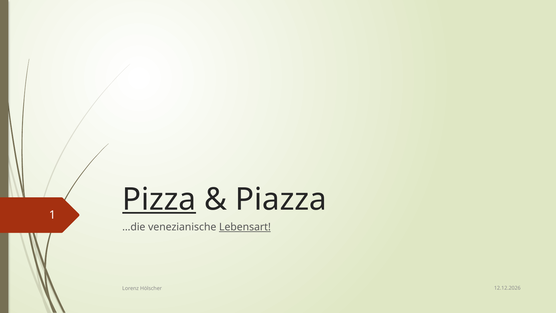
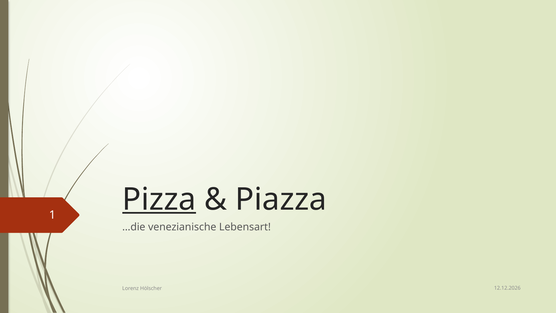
Lebensart underline: present -> none (245, 227)
